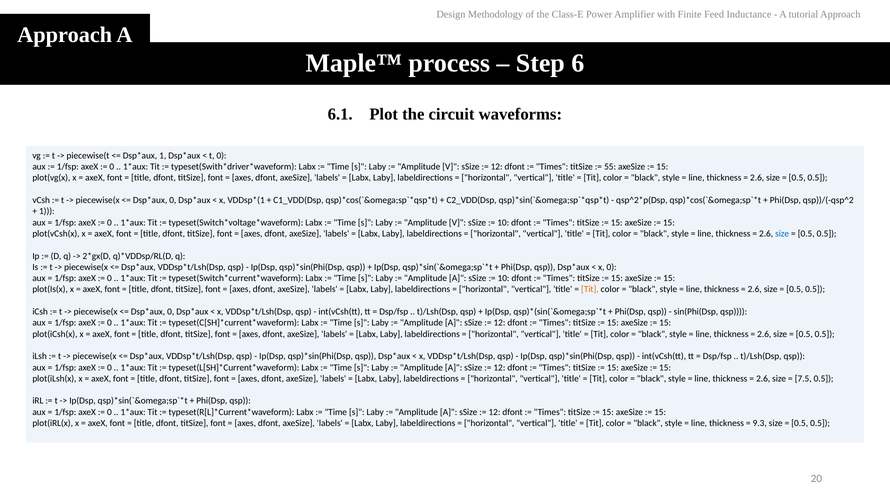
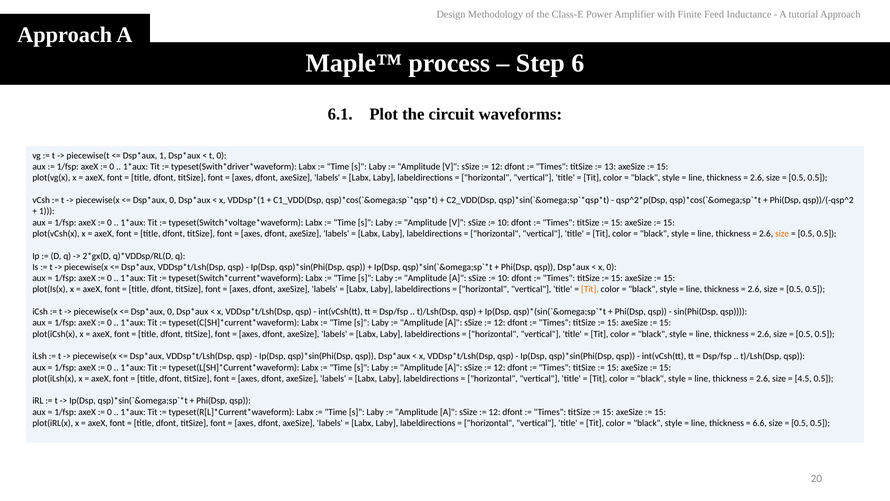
55: 55 -> 13 (610, 167)
size colour: blue -> orange (782, 233)
7.5: 7.5 -> 4.5 (803, 378)
9.3: 9.3 -> 6.6 (760, 423)
